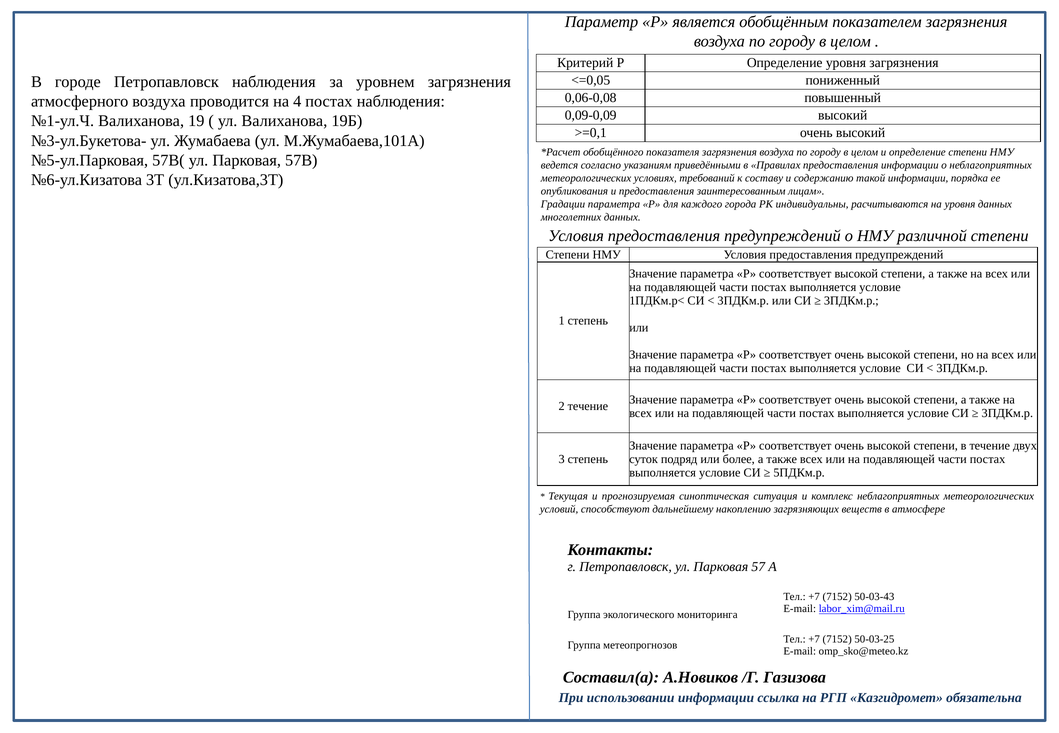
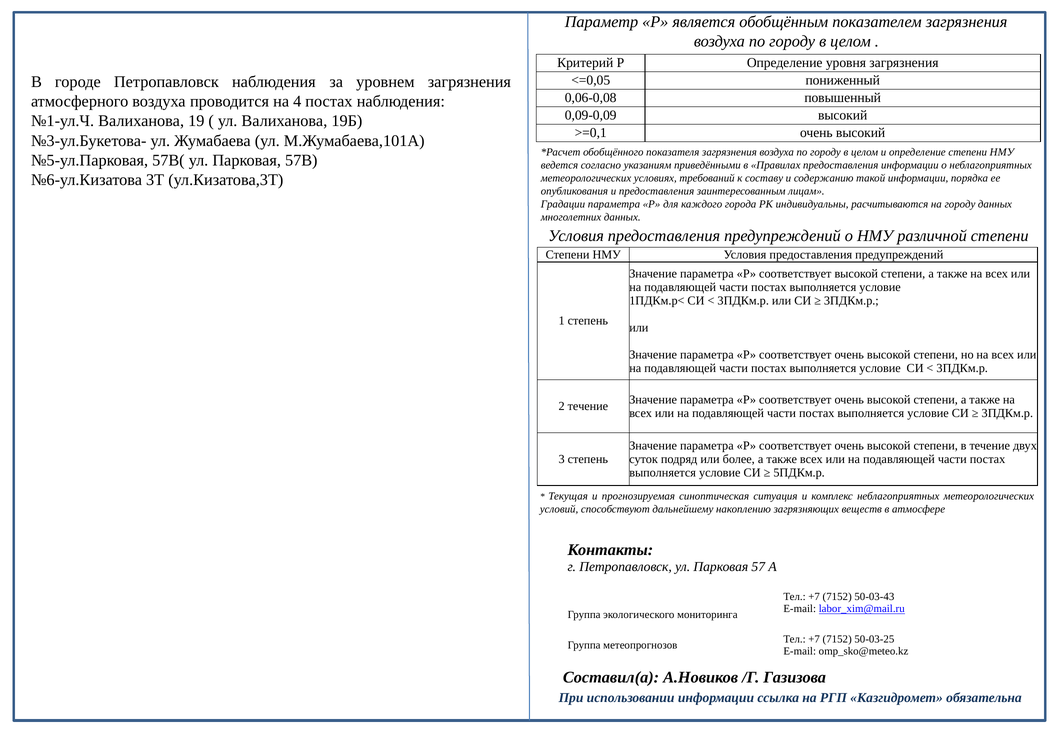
на уровня: уровня -> городу (960, 204)
